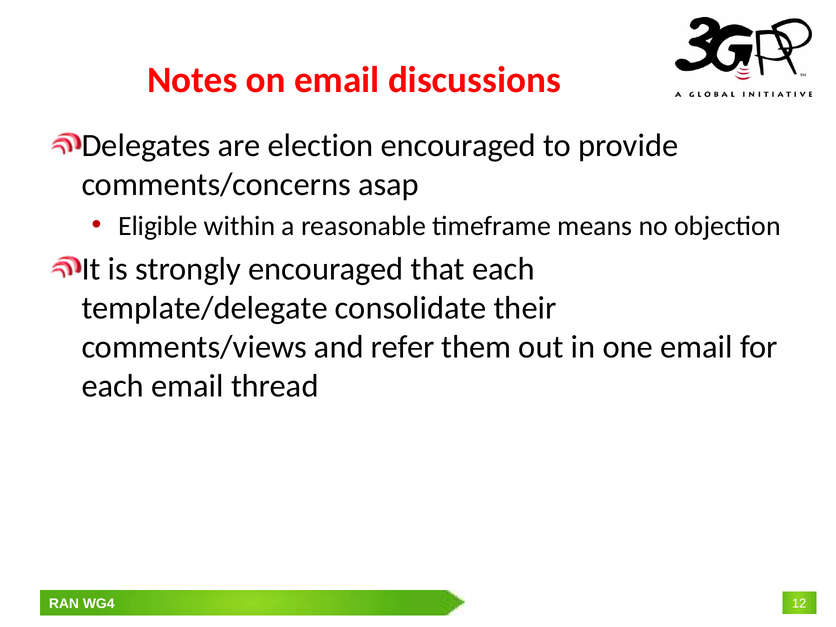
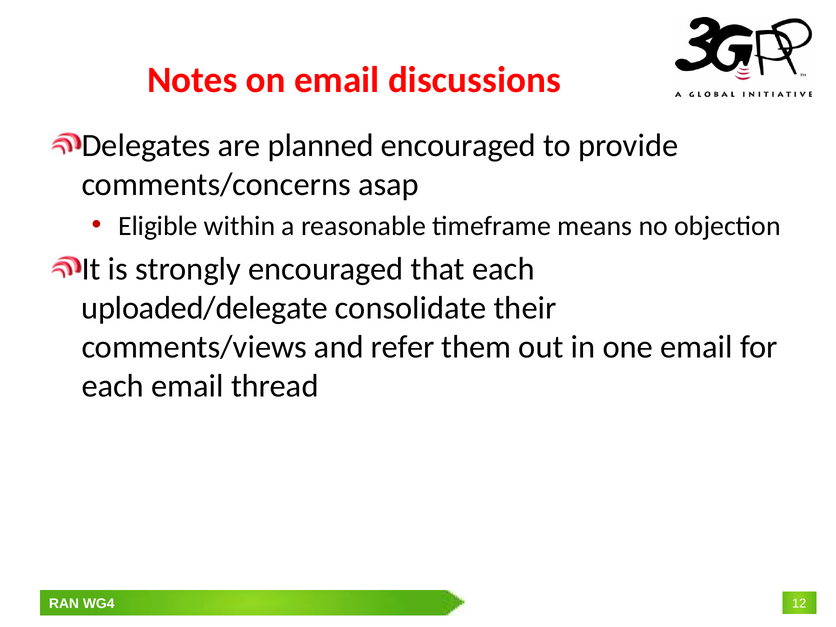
election: election -> planned (321, 145)
template/delegate: template/delegate -> uploaded/delegate (205, 308)
